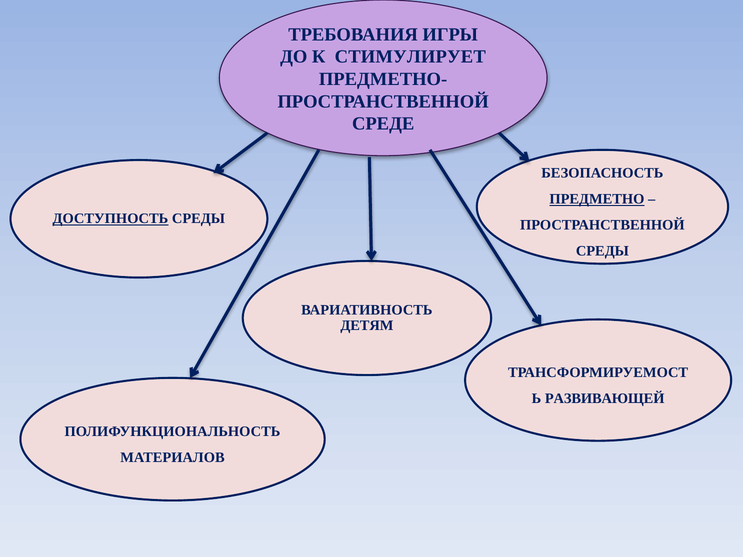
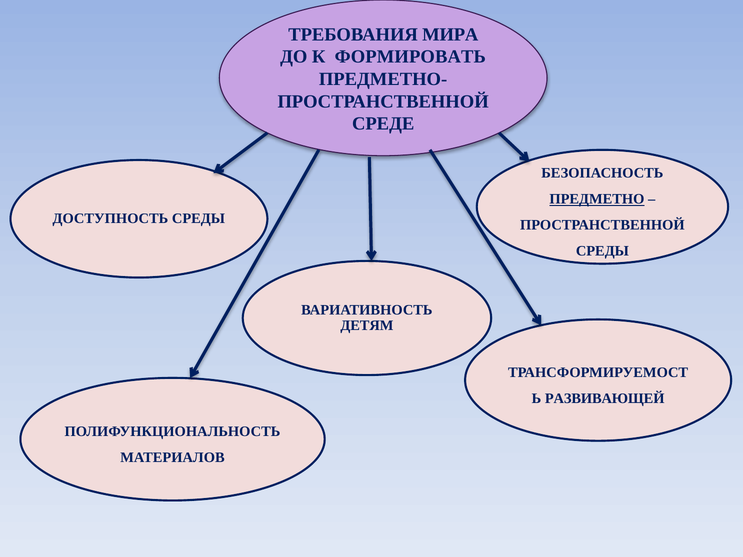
ИГРЫ: ИГРЫ -> МИРА (450, 35)
СТИМУЛИРУЕТ: СТИМУЛИРУЕТ -> ФОРМИРОВАТЬ (410, 57)
ДОСТУПНОСТЬ underline: present -> none (110, 219)
